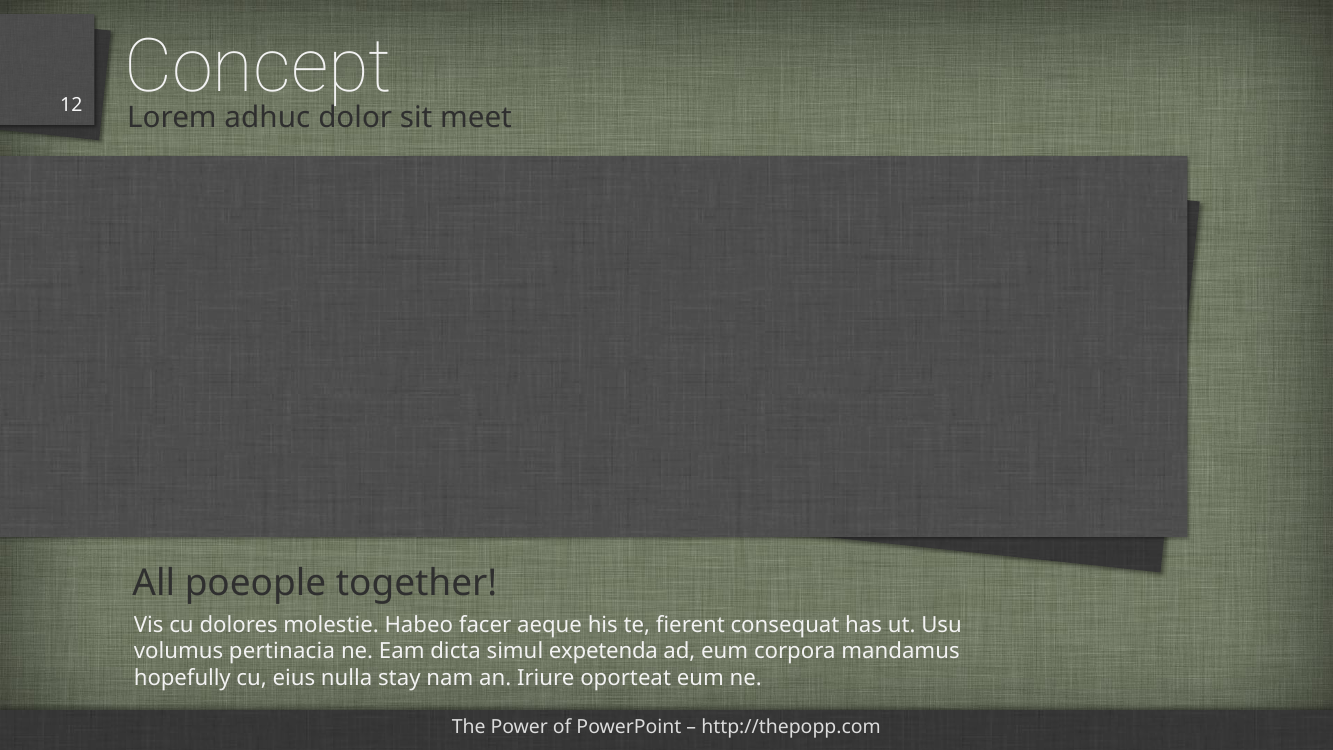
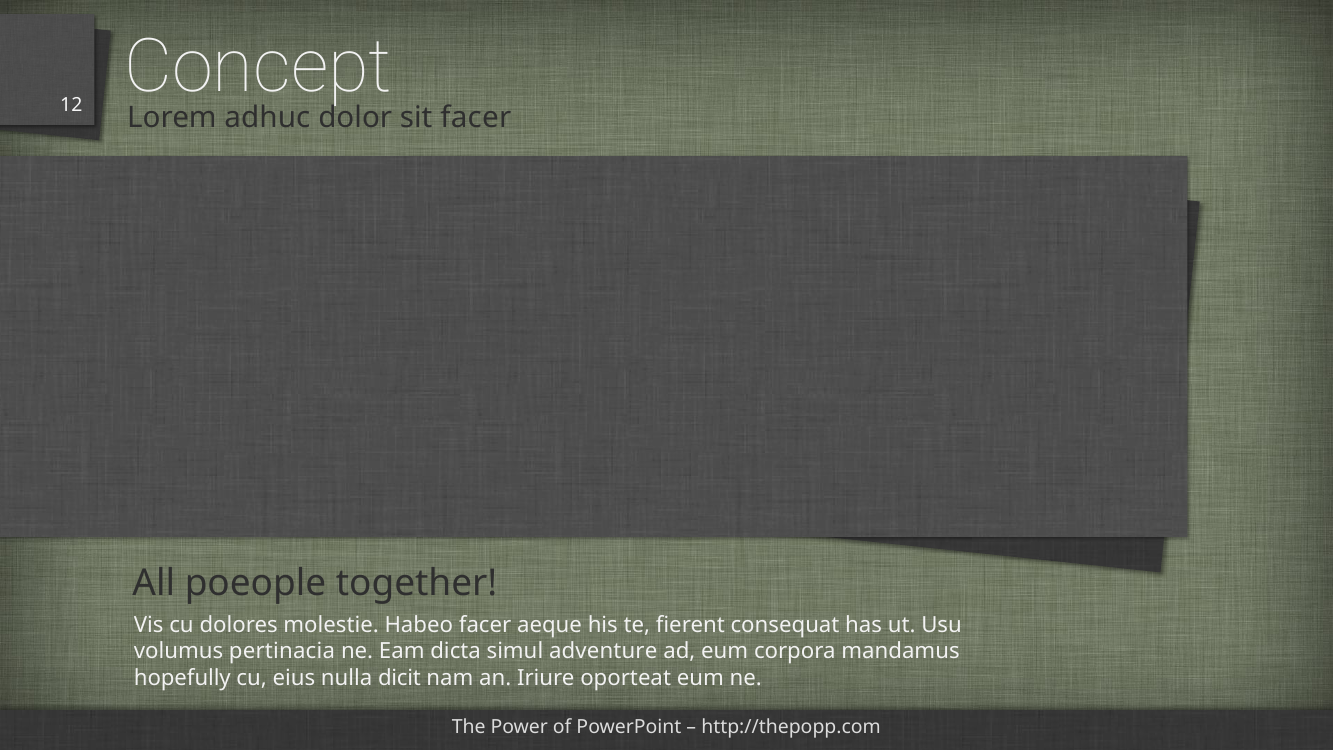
sit meet: meet -> facer (476, 117)
expetenda: expetenda -> adventure (603, 651)
stay: stay -> dicit (399, 678)
